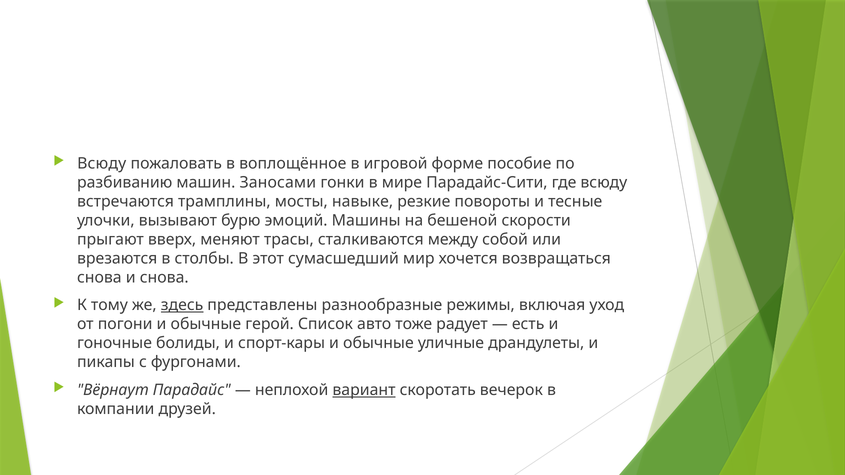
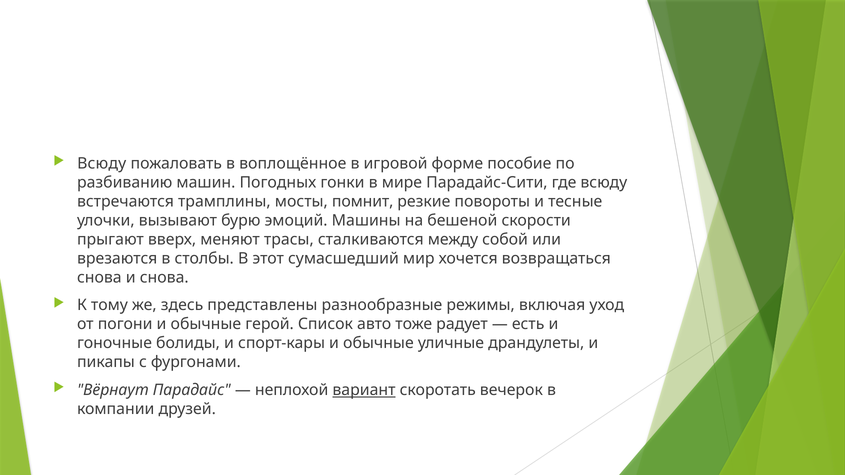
Заносами: Заносами -> Погодных (278, 183)
навыке: навыке -> помнит (363, 202)
здесь underline: present -> none (182, 305)
